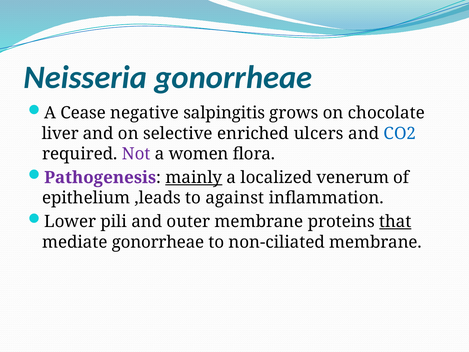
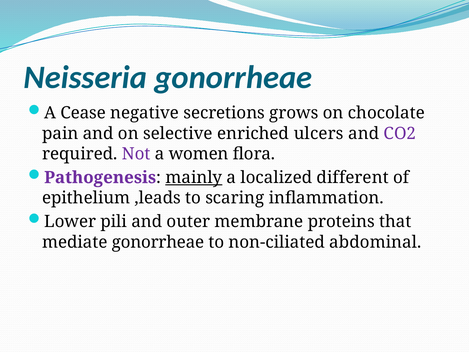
salpingitis: salpingitis -> secretions (224, 113)
liver: liver -> pain (60, 133)
CO2 colour: blue -> purple (400, 133)
venerum: venerum -> different (353, 177)
against: against -> scaring (235, 198)
that underline: present -> none (395, 222)
non-ciliated membrane: membrane -> abdominal (375, 242)
